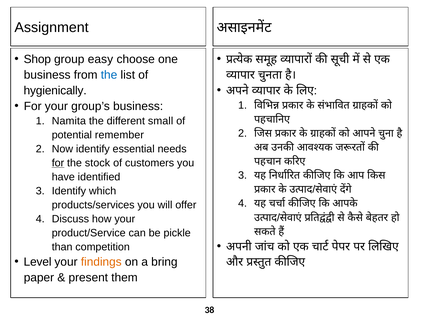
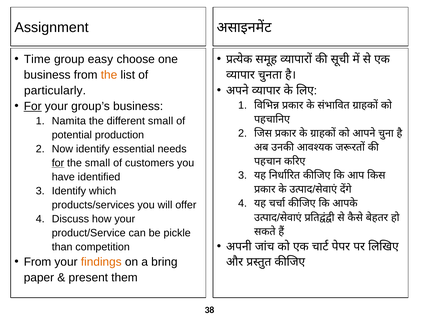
Shop: Shop -> Time (37, 59)
the colour: blue -> orange (109, 75)
hygienically: hygienically -> particularly (55, 91)
For underline: none -> present (33, 106)
remember: remember -> production (119, 135)
the stock: stock -> small (97, 163)
Level: Level -> From (38, 262)
